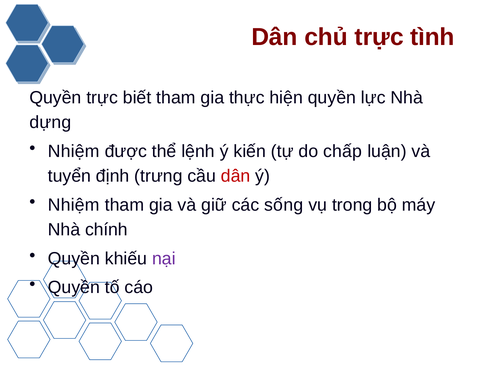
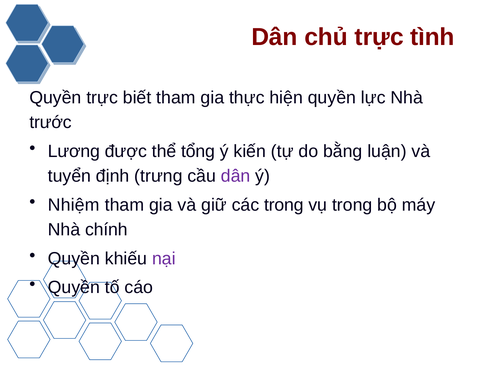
dựng: dựng -> trước (51, 122)
Nhiệm: Nhiệm -> Lương (74, 151)
lệnh: lệnh -> tổng (198, 151)
chấp: chấp -> bằng (343, 151)
dân colour: red -> purple (236, 176)
các sống: sống -> trong (284, 205)
